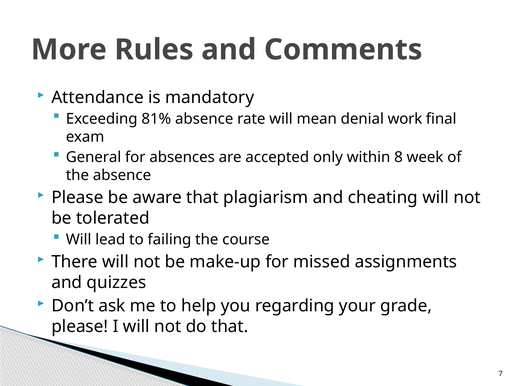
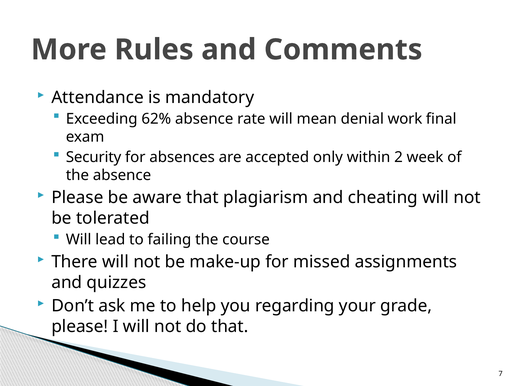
81%: 81% -> 62% (156, 119)
General: General -> Security (94, 157)
8: 8 -> 2 (399, 157)
